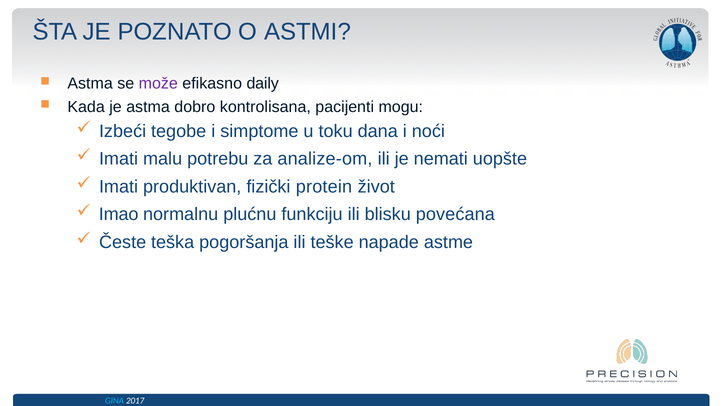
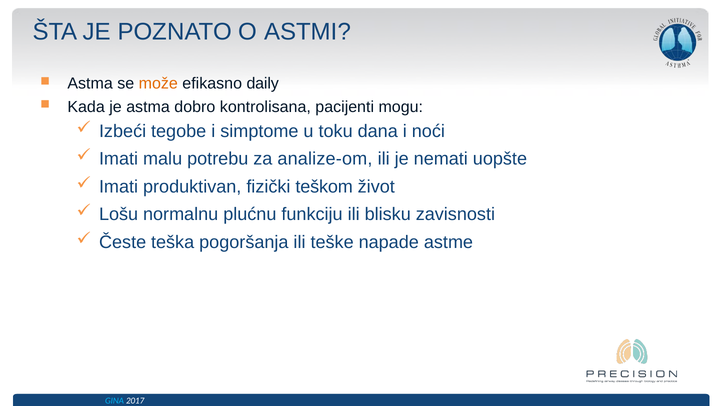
može colour: purple -> orange (158, 83)
protein: protein -> teškom (324, 187)
Imao: Imao -> Lošu (119, 215)
povećana: povećana -> zavisnosti (455, 215)
